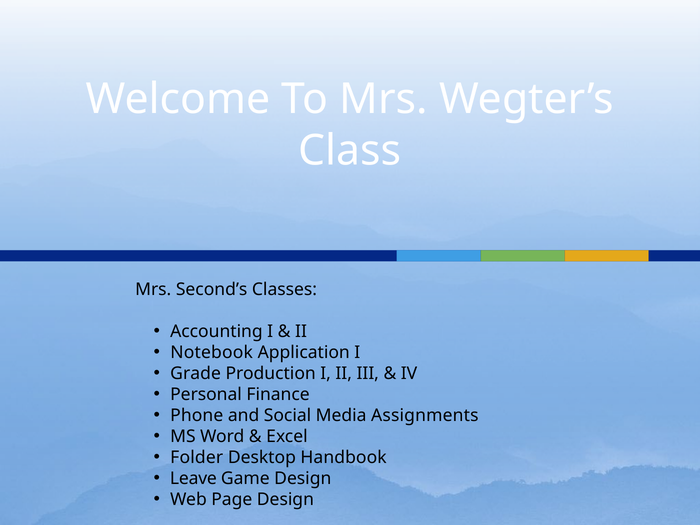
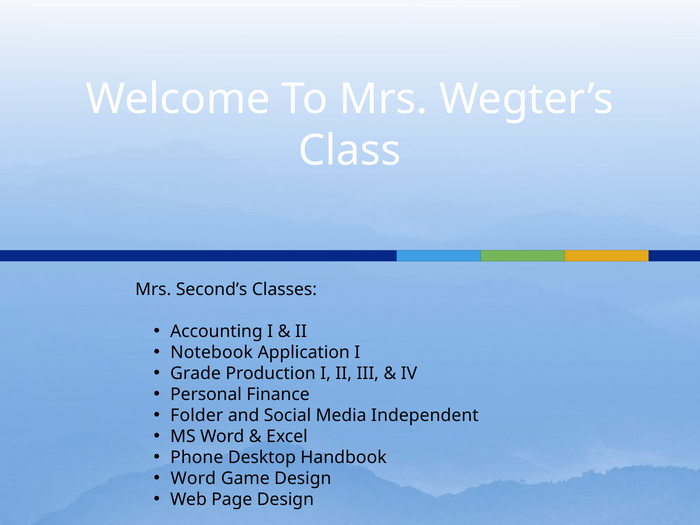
Phone: Phone -> Folder (197, 415)
Assignments: Assignments -> Independent (425, 415)
Folder: Folder -> Phone (197, 457)
Leave: Leave -> Word (193, 478)
